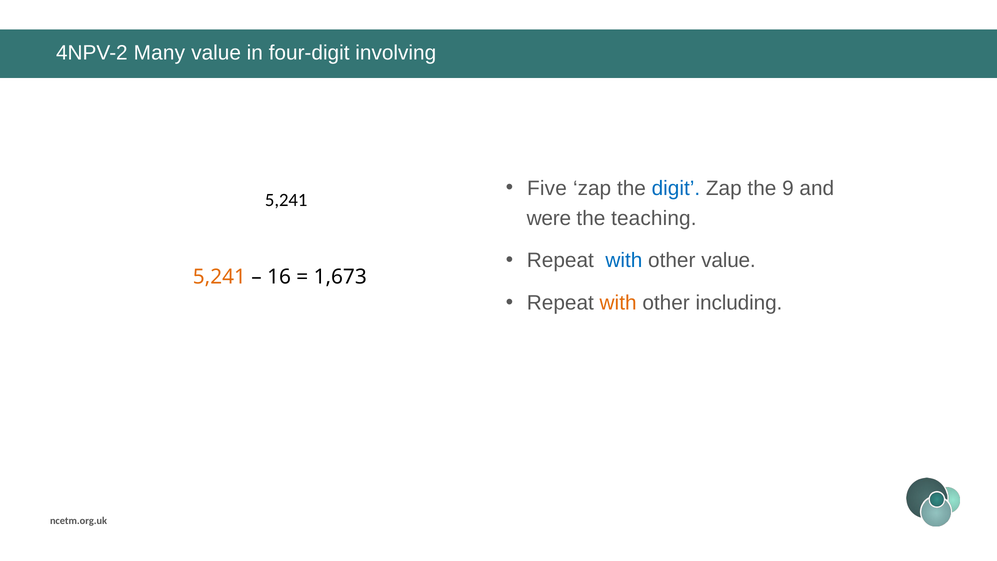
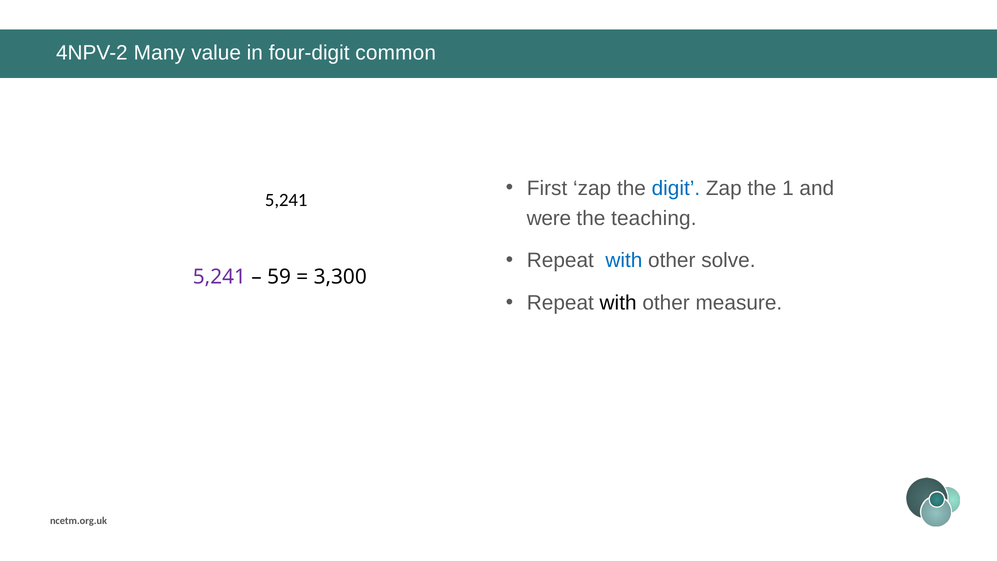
involving: involving -> common (396, 53)
Five: Five -> First (547, 188)
9: 9 -> 1 (788, 188)
other value: value -> solve (728, 261)
5,241 colour: orange -> purple (219, 277)
16: 16 -> 59 (279, 277)
1,673: 1,673 -> 3,300 (340, 277)
with colour: orange -> black (618, 303)
including: including -> measure (739, 303)
